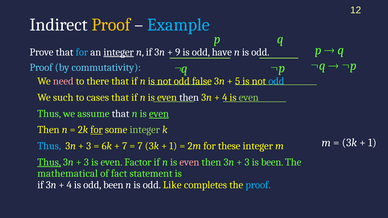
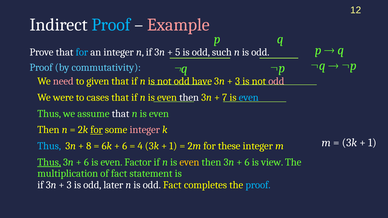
Proof colour: yellow -> light blue (111, 25)
Example colour: light blue -> pink (178, 25)
integer underline: present -> none (119, 52)
9: 9 -> 5 (178, 52)
have: have -> such (222, 52)
there: there -> given (98, 81)
false: false -> have (202, 81)
5: 5 -> 3 (238, 81)
odd colour: light blue -> pink (276, 81)
such: such -> were (63, 98)
4: 4 -> 7 (225, 98)
even colour: light green -> light blue (249, 98)
even underline: present -> none (159, 114)
integer colour: light green -> pink (145, 130)
3: 3 -> 8 (89, 146)
7: 7 -> 6 (125, 146)
7: 7 -> 4 (140, 146)
3: 3 -> 6 (86, 162)
even colour: pink -> yellow (189, 162)
3: 3 -> 6 (247, 162)
is been: been -> view (272, 162)
mathematical: mathematical -> multiplication (68, 174)
4: 4 -> 3 (69, 185)
odd been: been -> later (113, 185)
odd Like: Like -> Fact (172, 185)
